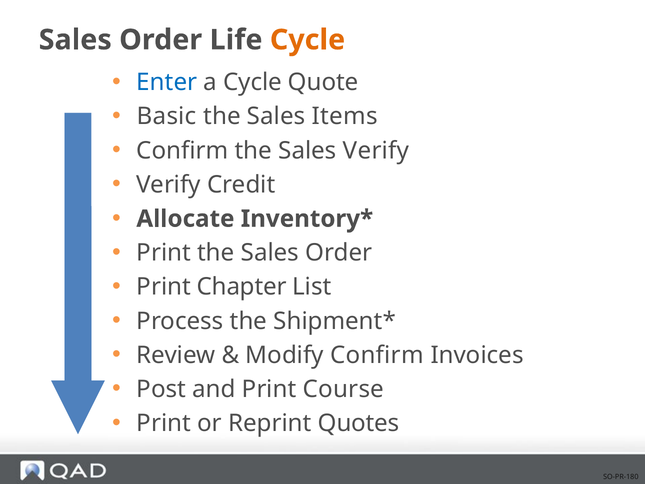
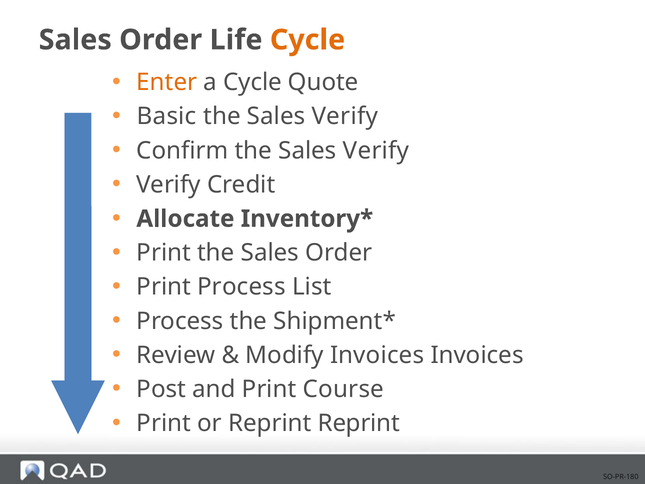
Enter colour: blue -> orange (167, 82)
Items: Items -> Verify (345, 116)
Print Chapter: Chapter -> Process (241, 287)
Modify Confirm: Confirm -> Invoices (377, 355)
Reprint Quotes: Quotes -> Reprint (359, 423)
